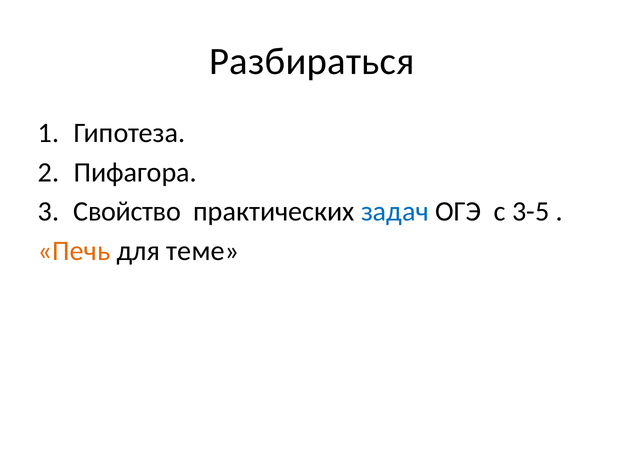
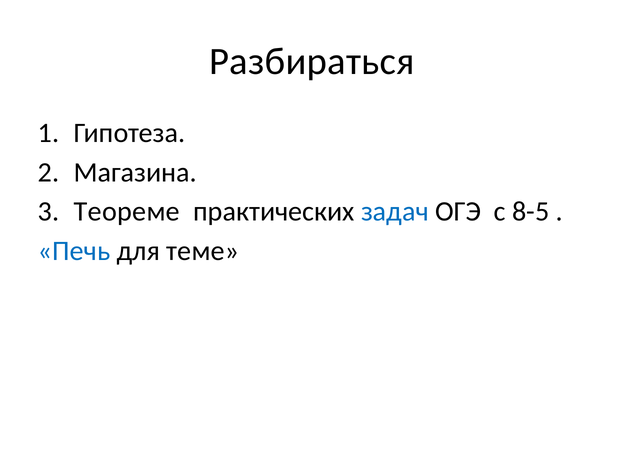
Пифагора: Пифагора -> Магазина (135, 172)
Свойство: Свойство -> Теореме (127, 212)
3-5: 3-5 -> 8-5 (531, 212)
Печь colour: orange -> blue (74, 251)
